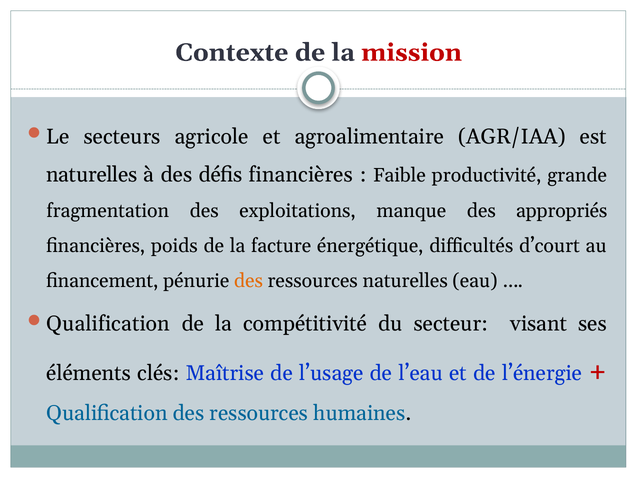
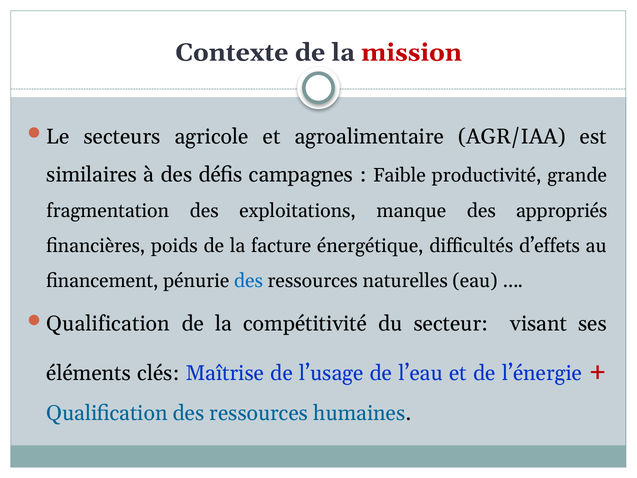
naturelles: naturelles -> similaires (92, 175)
défis financières: financières -> campagnes (301, 175)
d’court: d’court -> d’effets (550, 246)
des colour: orange -> blue (248, 281)
